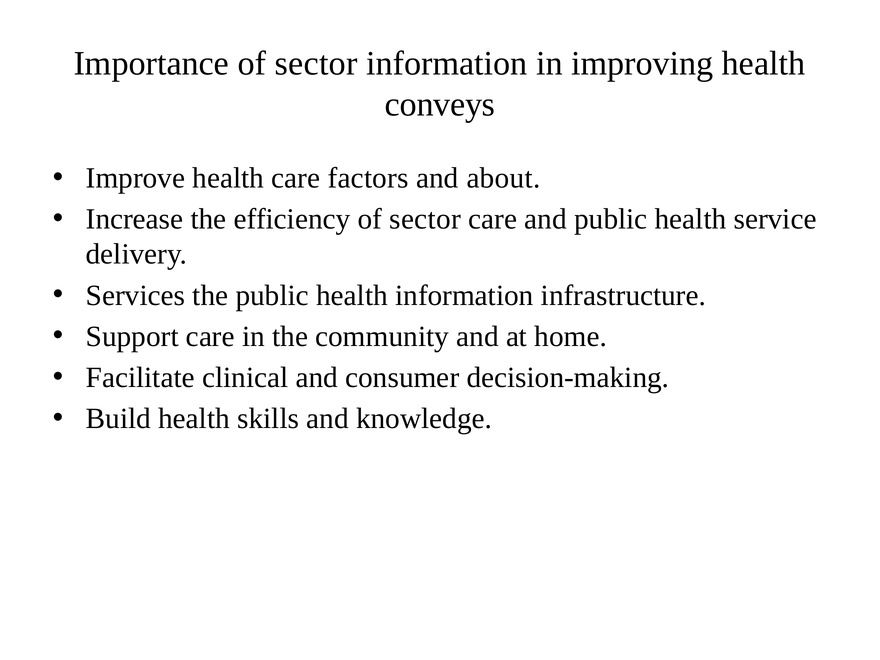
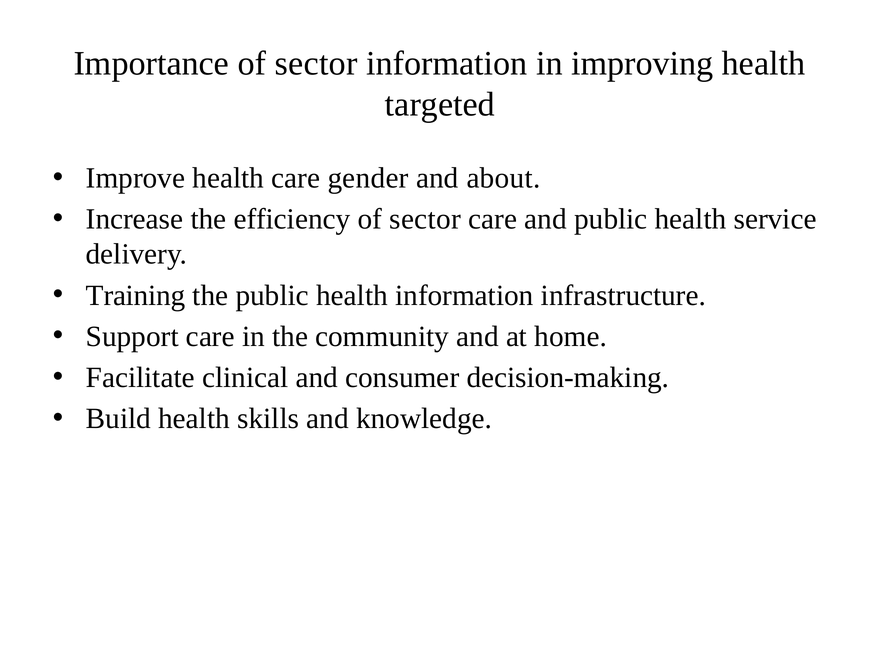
conveys: conveys -> targeted (440, 104)
factors: factors -> gender (368, 178)
Services: Services -> Training (136, 295)
